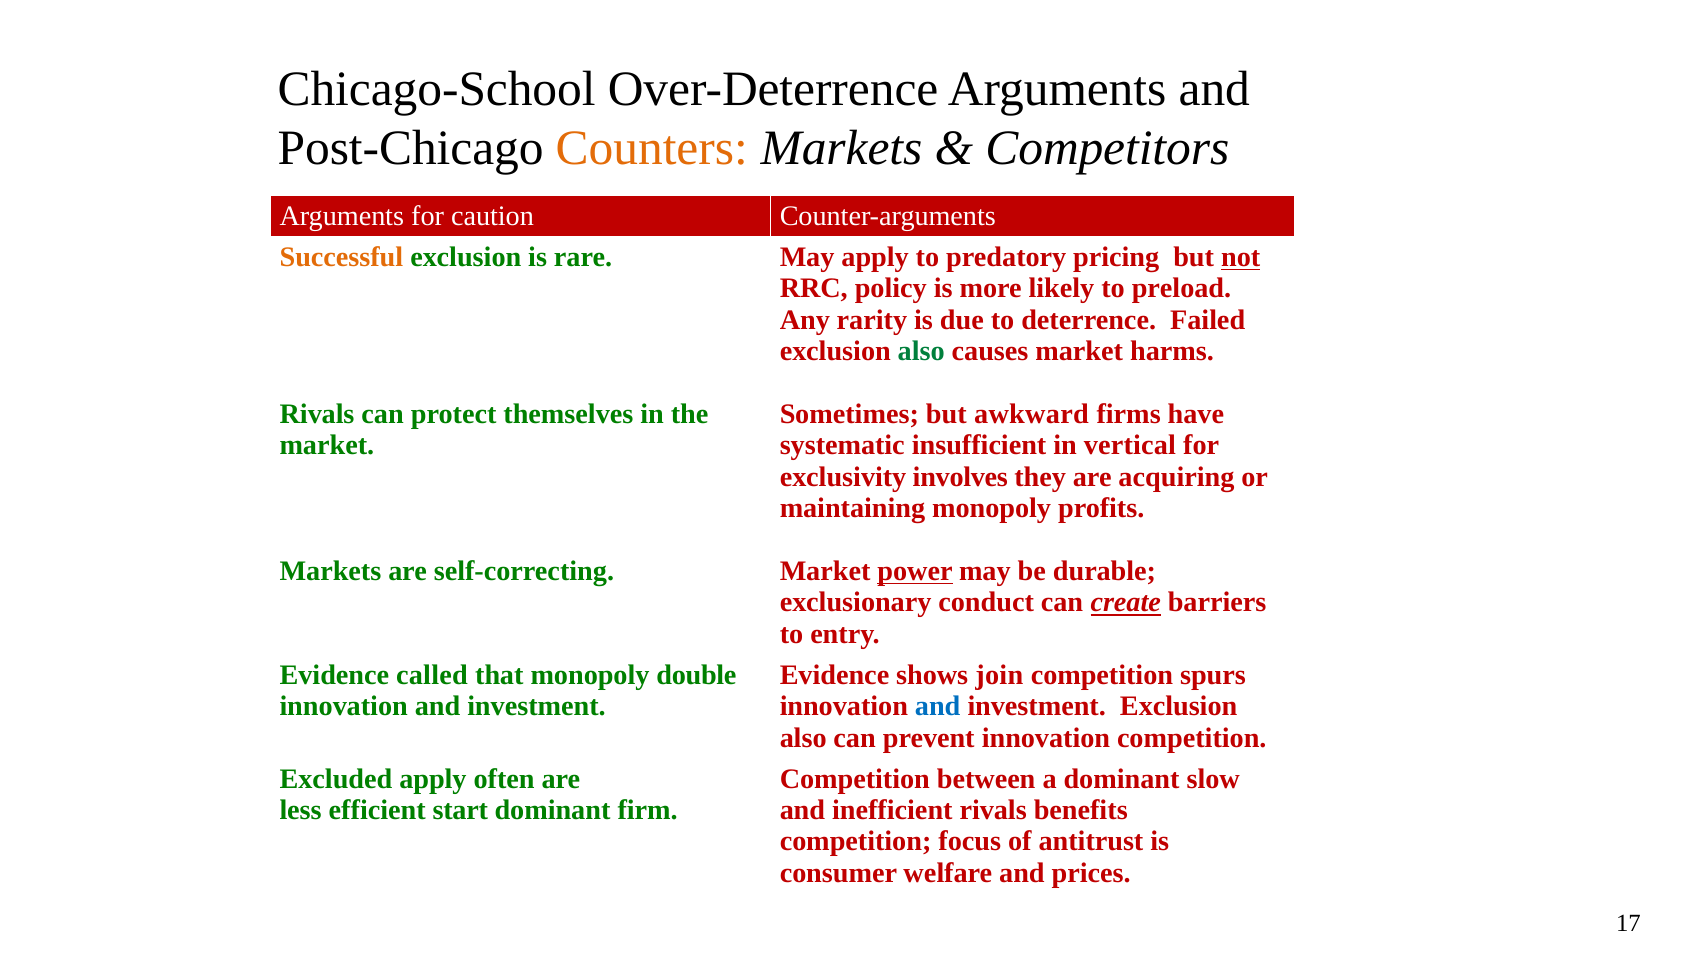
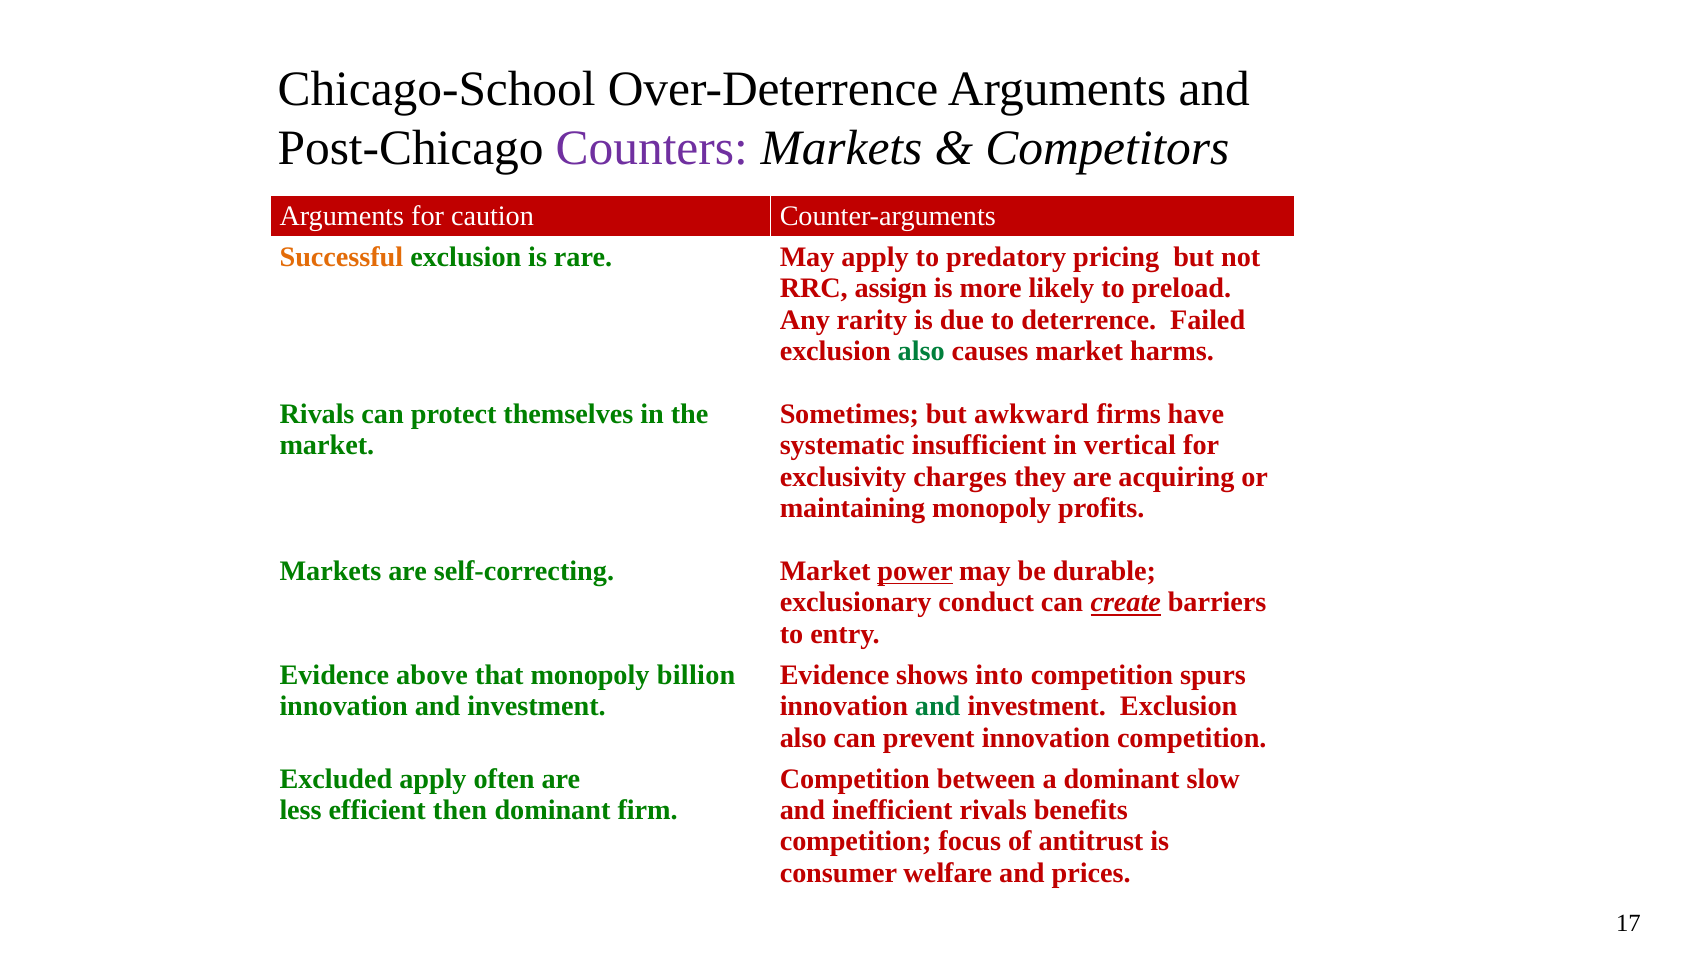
Counters colour: orange -> purple (652, 148)
not underline: present -> none (1241, 257)
policy: policy -> assign (891, 289)
involves: involves -> charges (960, 477)
called: called -> above (432, 675)
double: double -> billion (696, 675)
join: join -> into (999, 675)
and colour: blue -> green (938, 706)
start: start -> then (460, 810)
